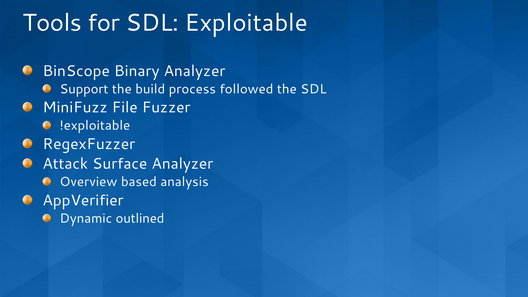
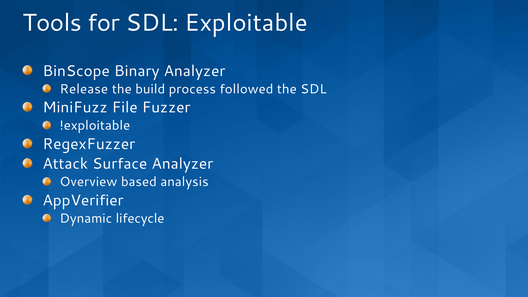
Support: Support -> Release (84, 89)
outlined: outlined -> lifecycle (140, 219)
